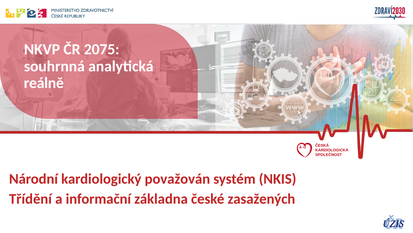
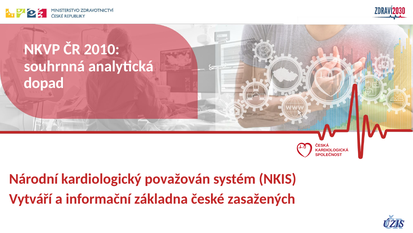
2075: 2075 -> 2010 (102, 49)
reálně: reálně -> dopad (44, 83)
Třídění: Třídění -> Vytváří (30, 199)
